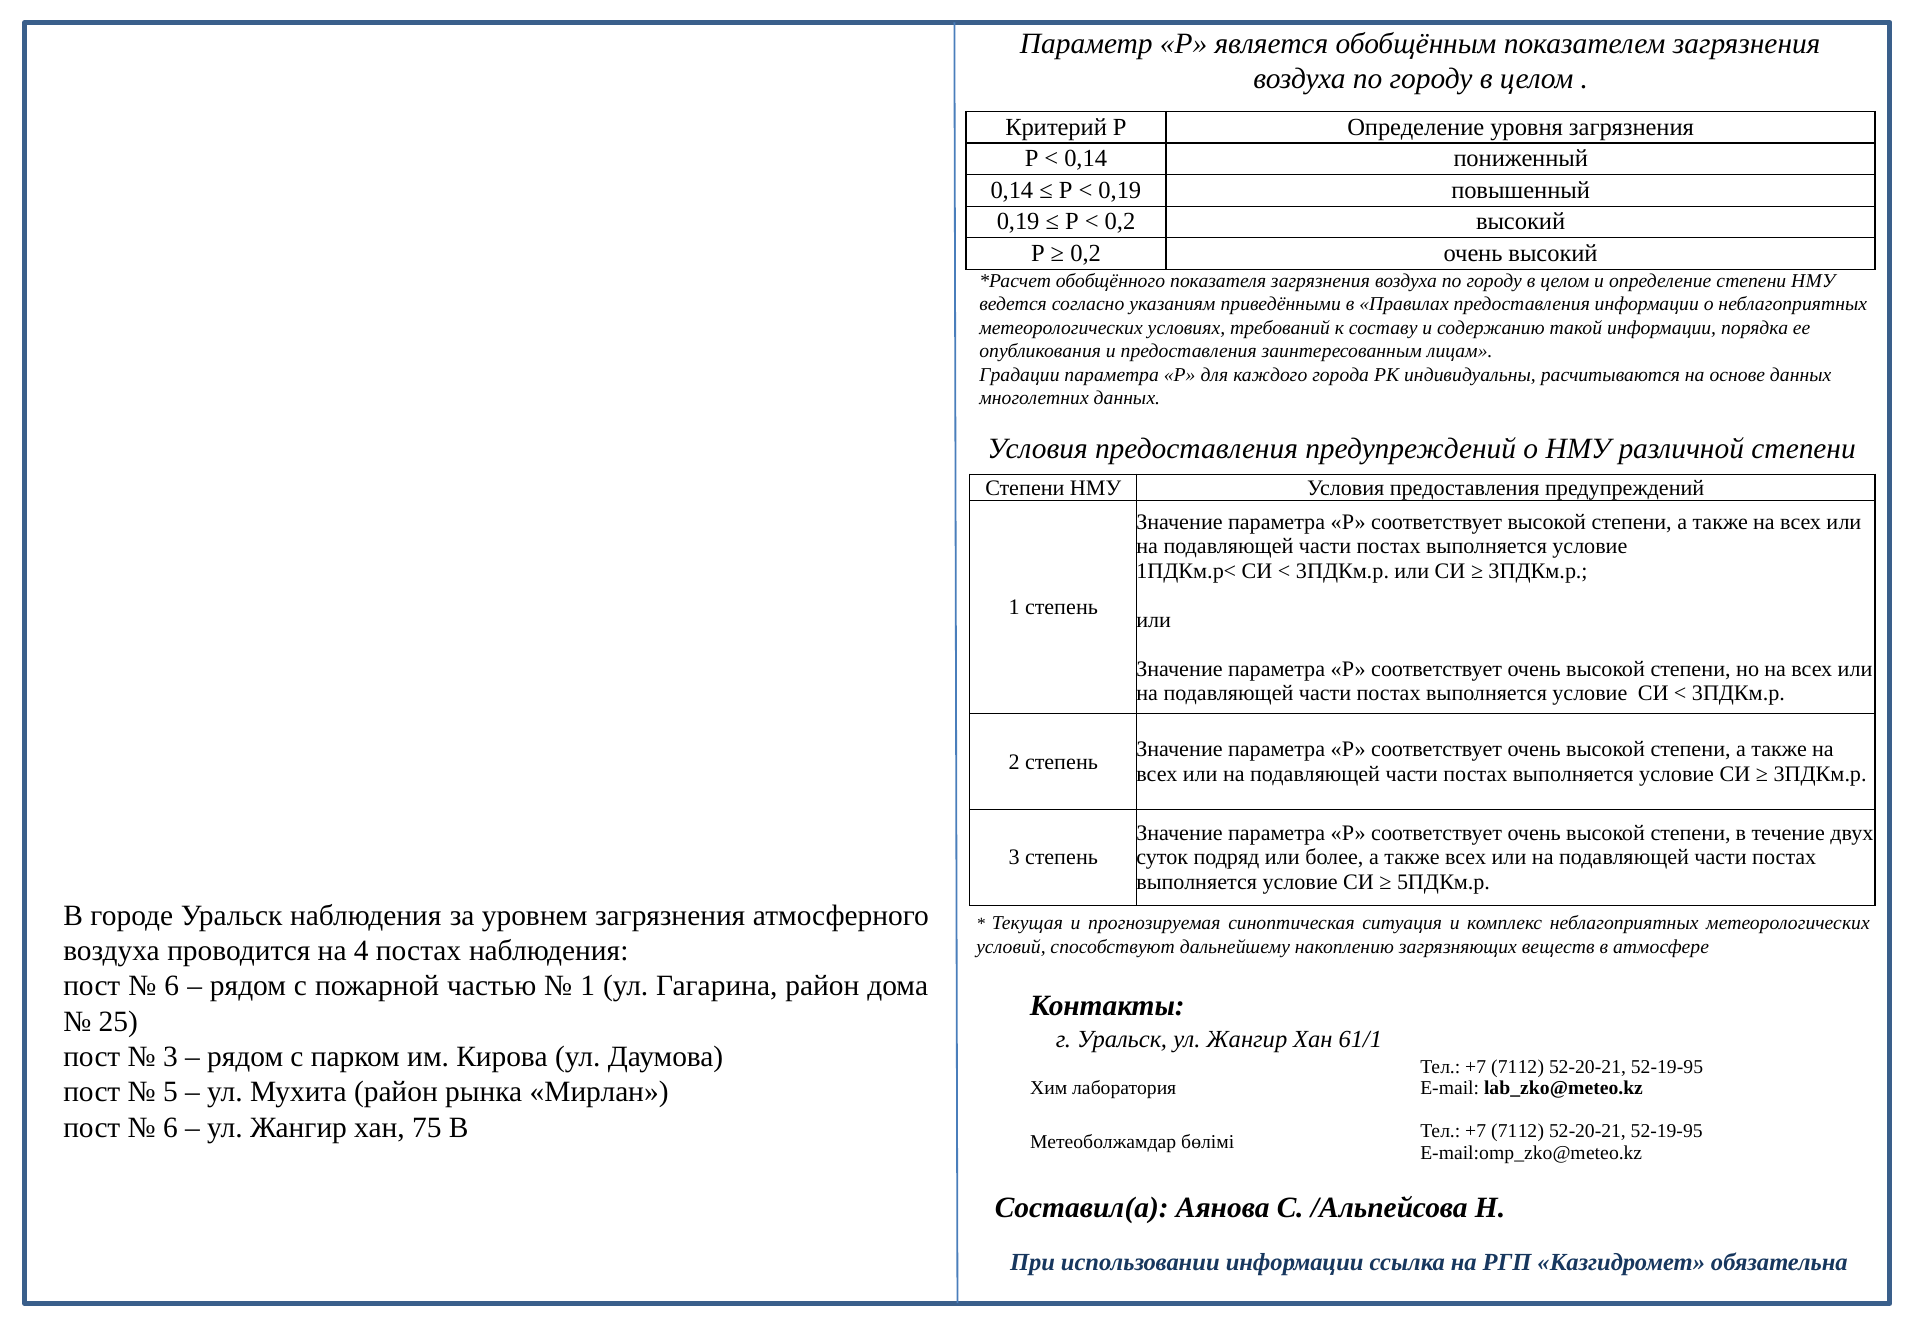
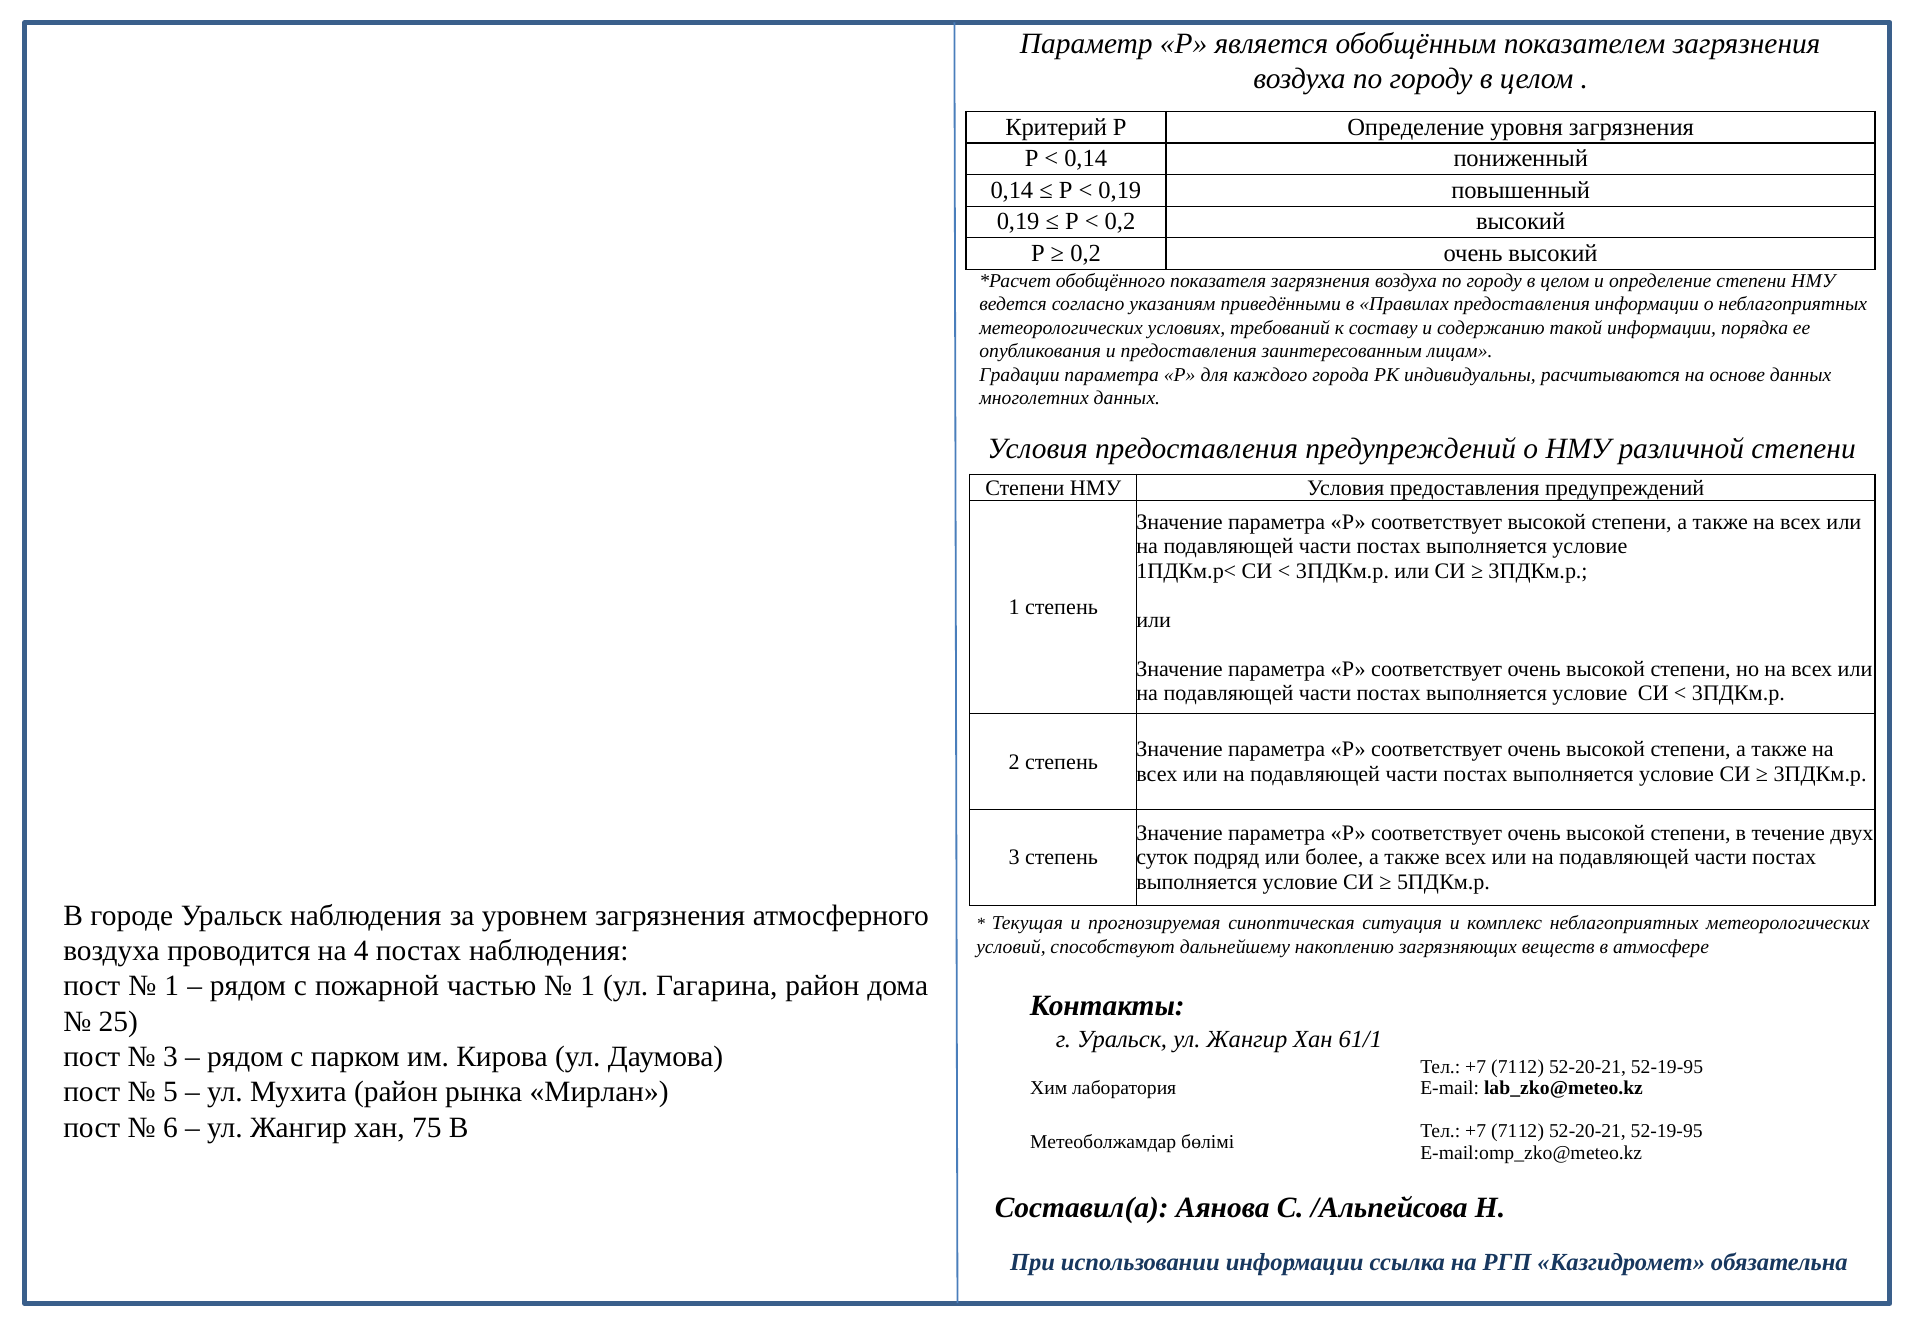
6: 6 -> 1 (172, 986)
